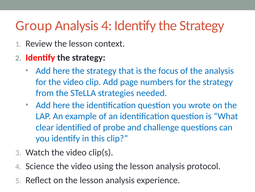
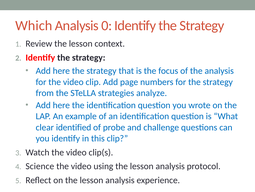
Group: Group -> Which (34, 25)
Analysis 4: 4 -> 0 (107, 25)
needed: needed -> analyze (152, 93)
